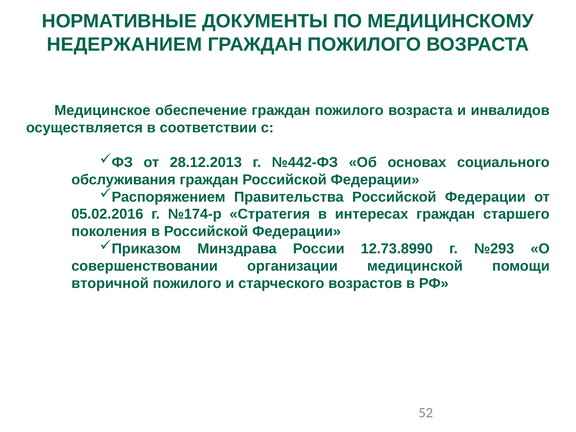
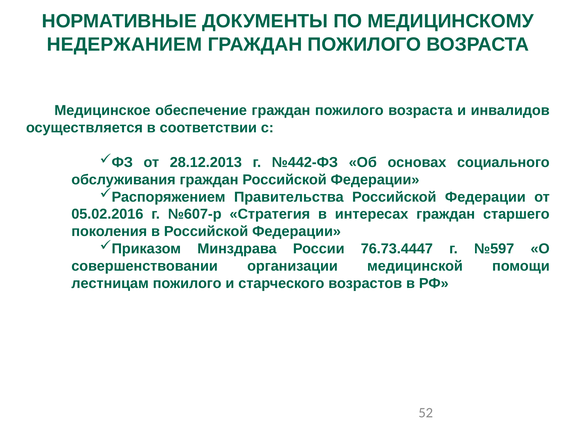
№174-р: №174-р -> №607-р (195, 214)
12.73.8990: 12.73.8990 -> 76.73.4447 (397, 249)
№293: №293 -> №597 (494, 249)
вторичной: вторичной -> лестницам (110, 283)
